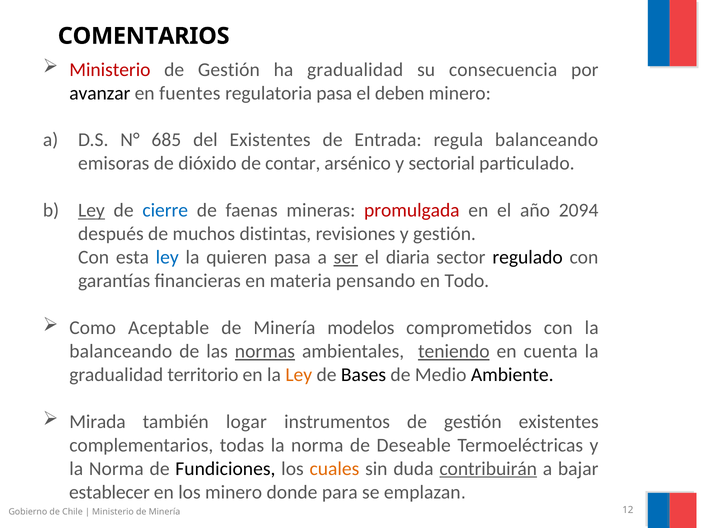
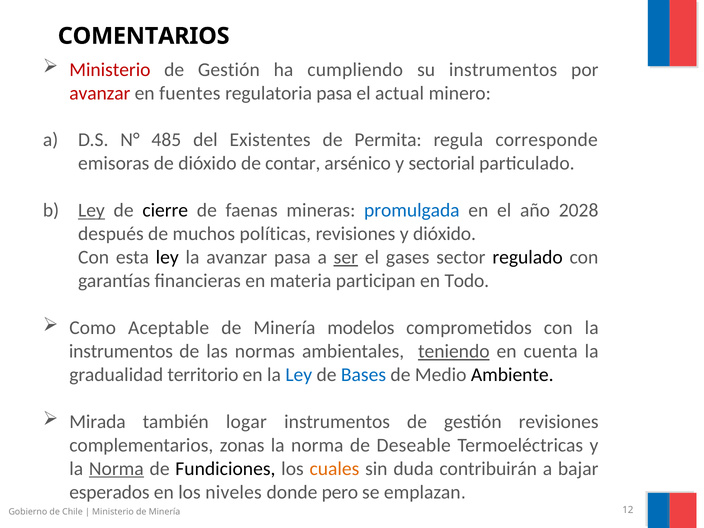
ha gradualidad: gradualidad -> cumpliendo (355, 70)
su consecuencia: consecuencia -> instrumentos (503, 70)
avanzar colour: black -> red (100, 93)
deben: deben -> actual (400, 93)
685: 685 -> 485 (166, 140)
Entrada: Entrada -> Permita (388, 140)
regula balanceando: balanceando -> corresponde (547, 140)
cierre colour: blue -> black (165, 210)
promulgada colour: red -> blue (412, 210)
2094: 2094 -> 2028 (579, 210)
distintas: distintas -> políticas (275, 234)
y gestión: gestión -> dióxido (445, 234)
ley colour: blue -> black (167, 257)
la quieren: quieren -> avanzar (237, 257)
diaria: diaria -> gases (408, 257)
pensando: pensando -> participan (376, 281)
balanceando: balanceando -> instrumentos (121, 351)
normas underline: present -> none (265, 351)
Ley colour: orange -> blue (299, 375)
Bases colour: black -> blue (364, 375)
gestión existentes: existentes -> revisiones (559, 422)
todas: todas -> zonas (242, 445)
Norma underline: none -> present (116, 469)
contribuirán underline: present -> none (488, 469)
establecer: establecer -> esperados (109, 492)
los minero: minero -> niveles (234, 492)
para: para -> pero (340, 492)
